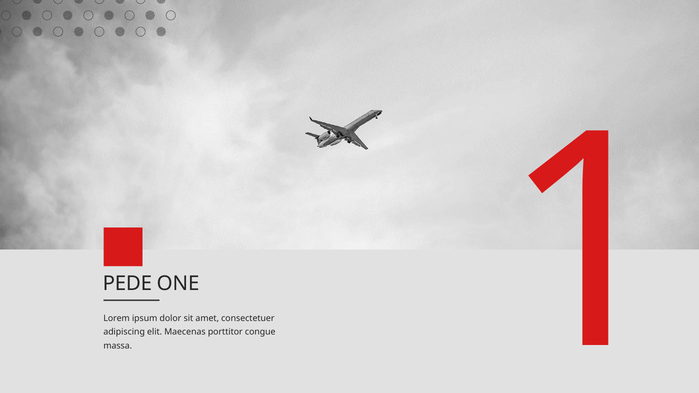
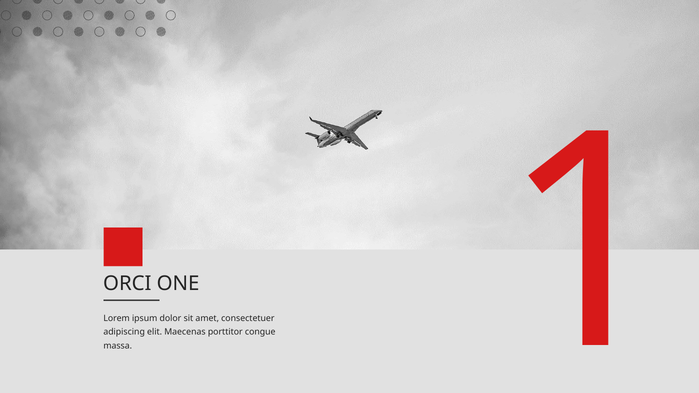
PEDE: PEDE -> ORCI (127, 284)
